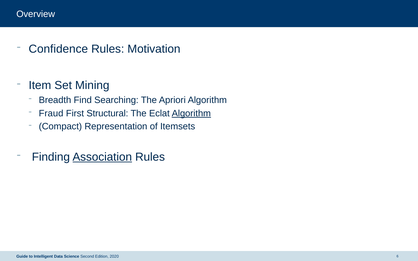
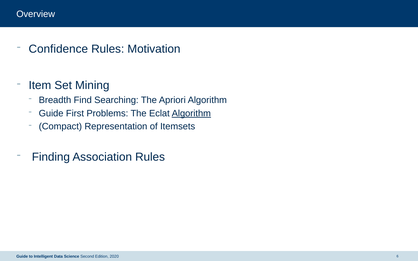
Fraud: Fraud -> Guide (51, 113)
Structural: Structural -> Problems (107, 113)
Association underline: present -> none (102, 157)
